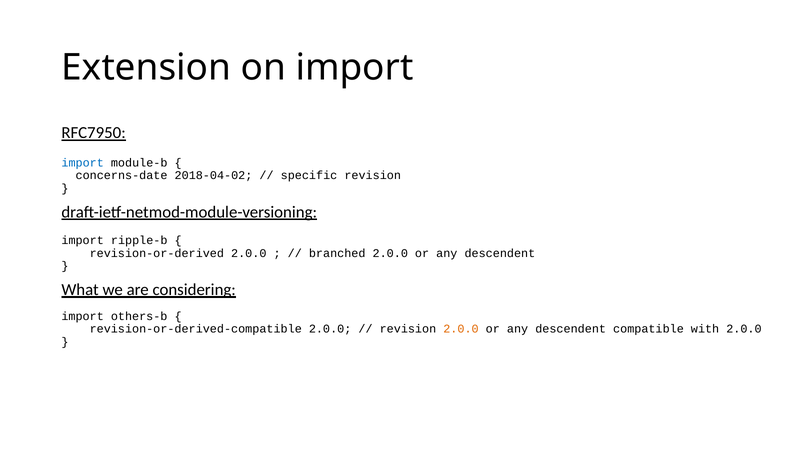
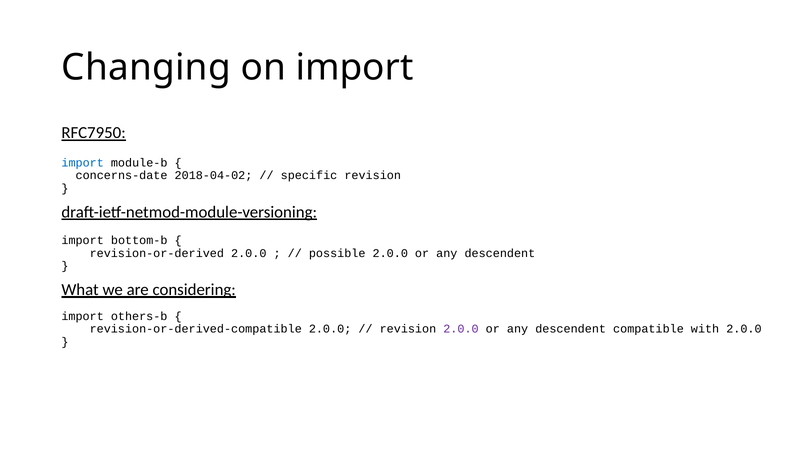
Extension: Extension -> Changing (146, 68)
ripple-b: ripple-b -> bottom-b (139, 240)
branched: branched -> possible (337, 253)
2.0.0 colour: orange -> purple (461, 329)
